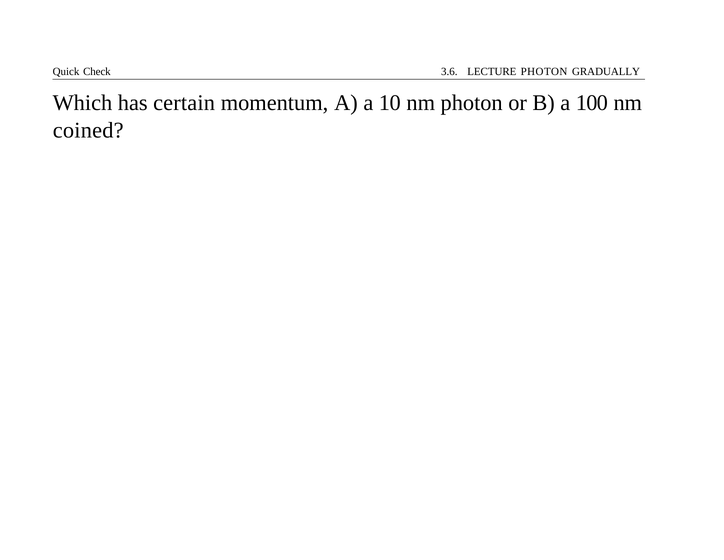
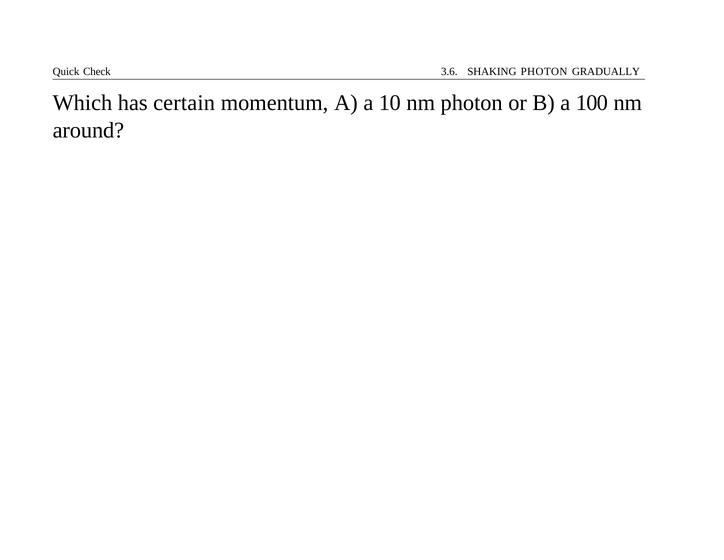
LECTURE: LECTURE -> SHAKING (492, 71)
coined: coined -> around (88, 130)
